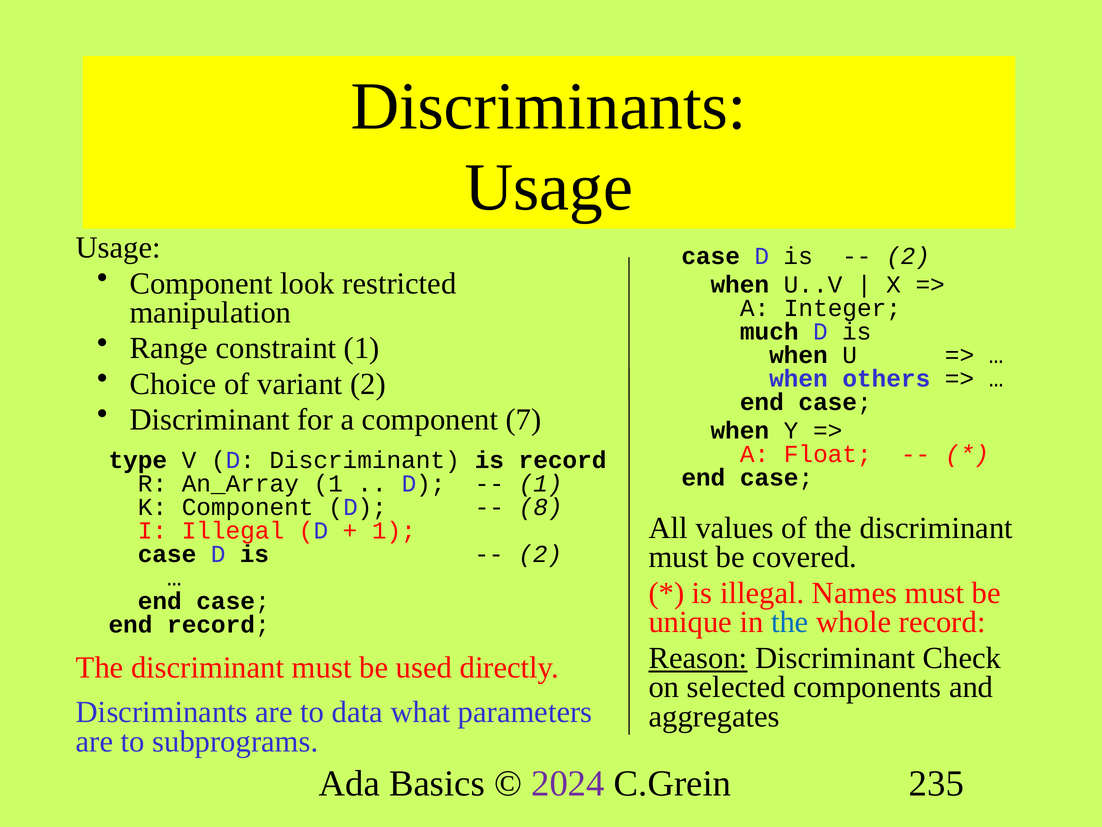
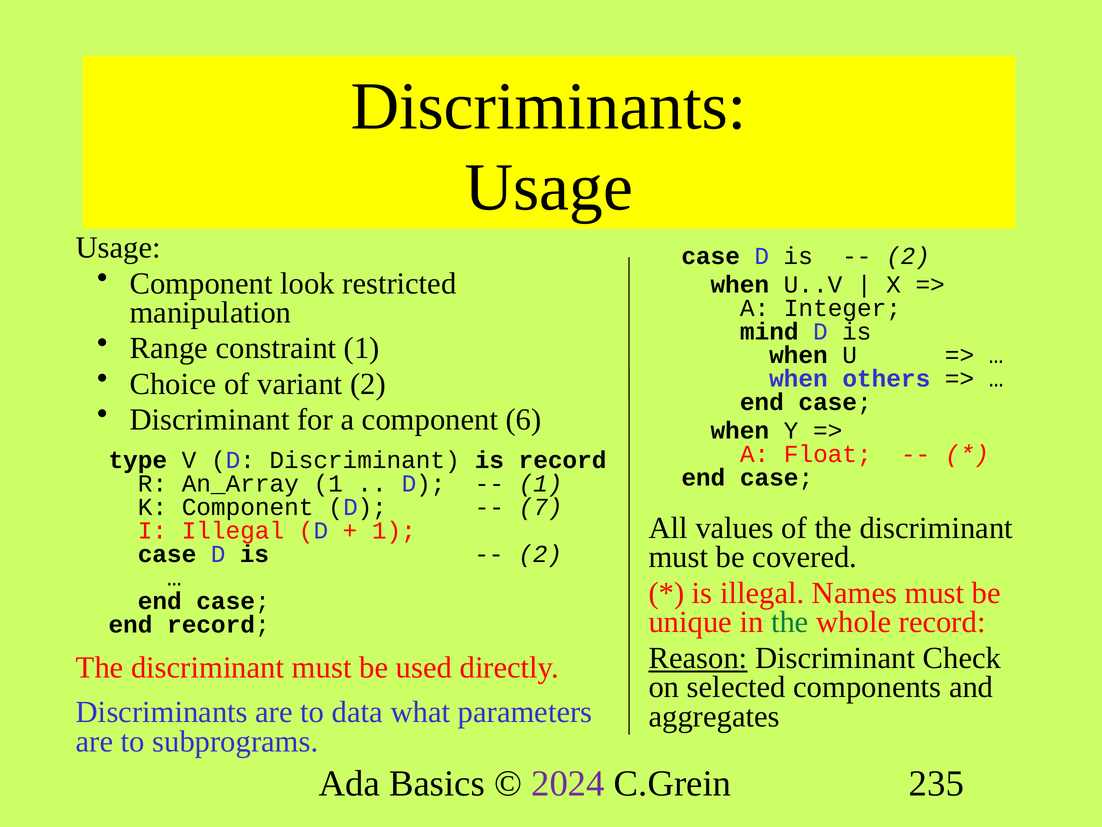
much: much -> mind (769, 332)
7: 7 -> 6 (524, 419)
8: 8 -> 7 (541, 507)
the colour: blue -> green (790, 622)
